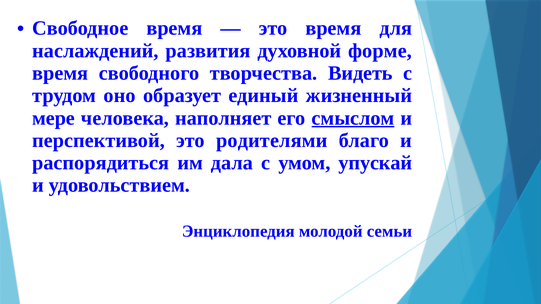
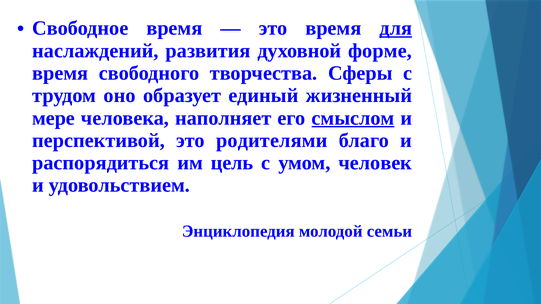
для underline: none -> present (396, 28)
Видеть: Видеть -> Сферы (360, 73)
дала: дала -> цель (232, 163)
упускай: упускай -> человек (375, 163)
